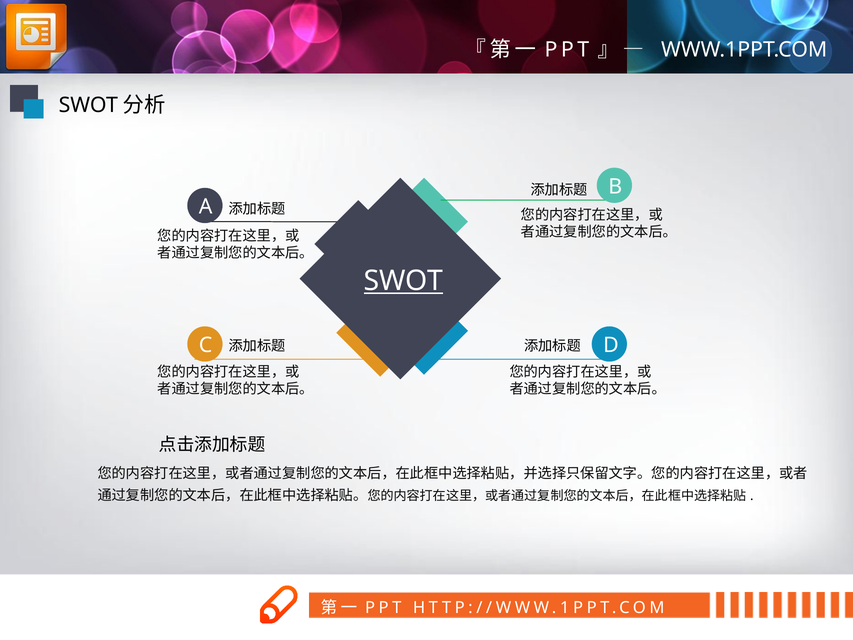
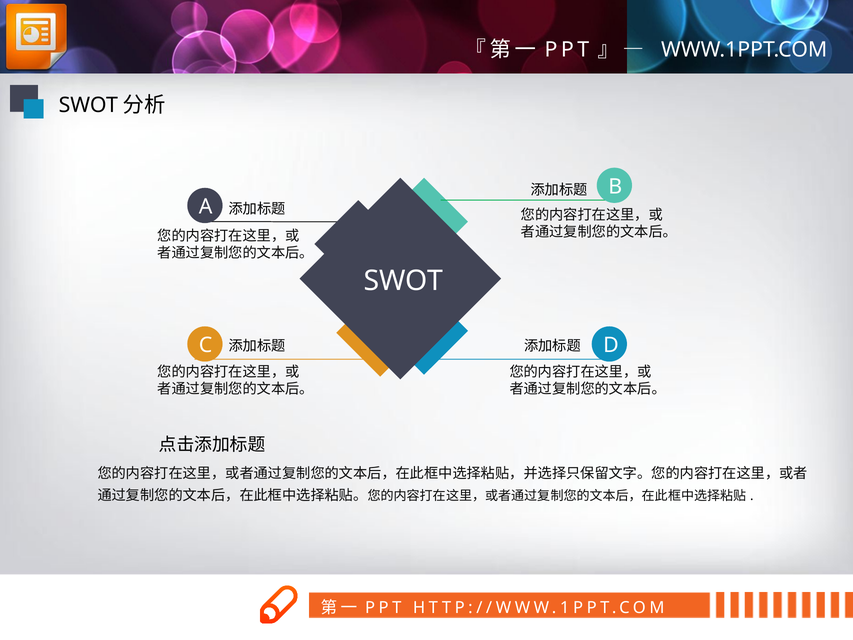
SWOT underline: present -> none (403, 281)
